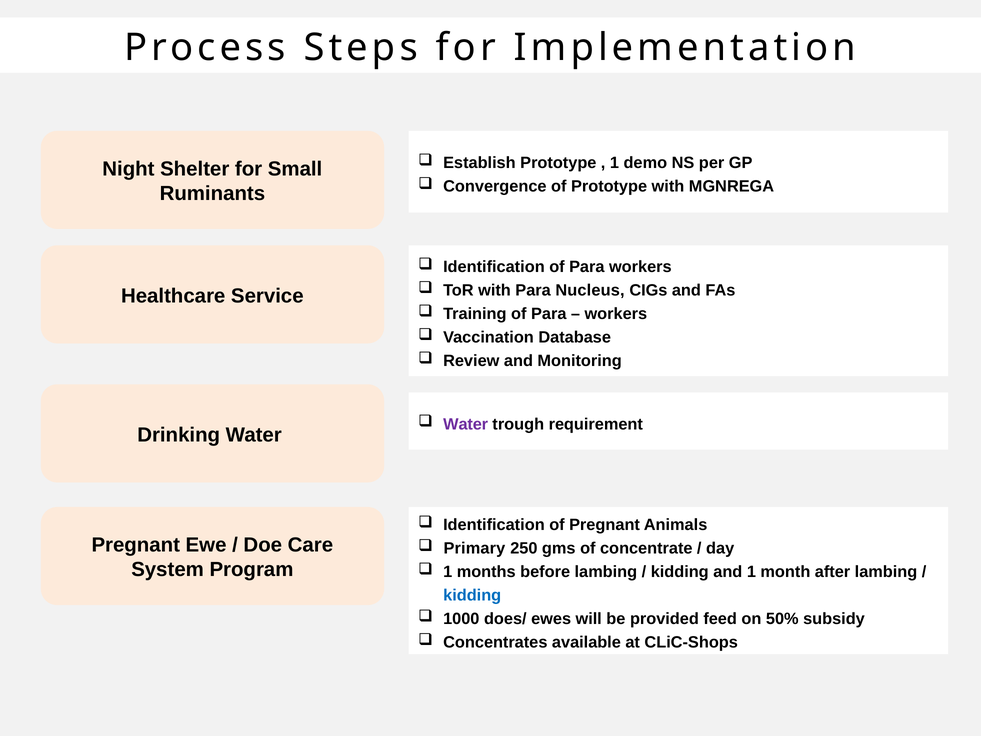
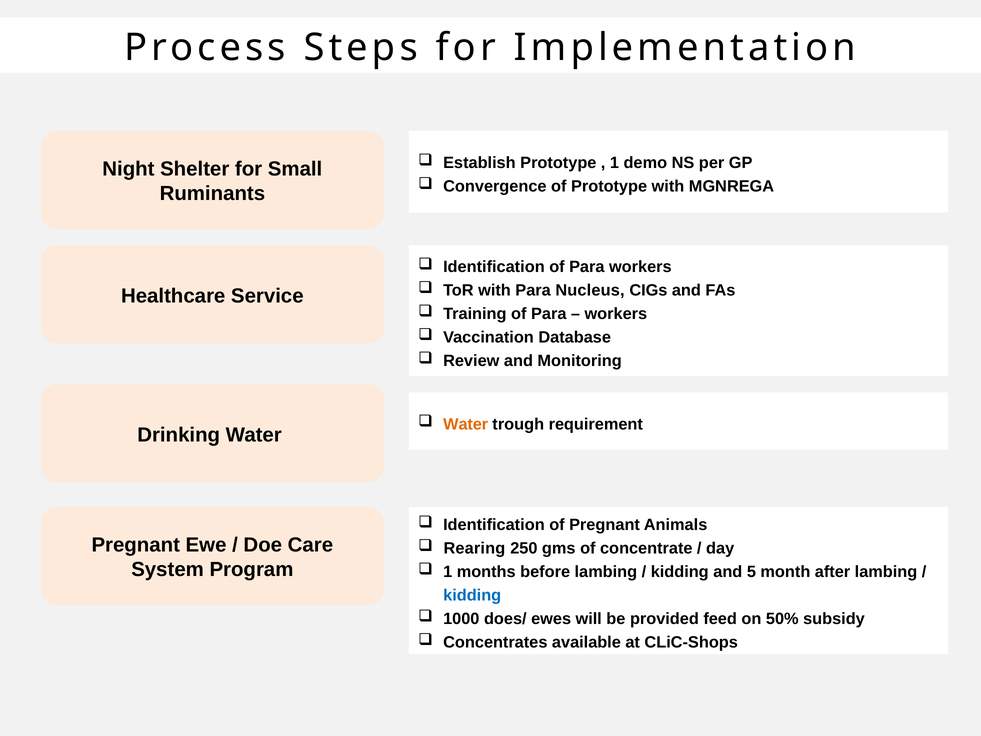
Water colour: purple -> orange (466, 424)
Primary: Primary -> Rearing (474, 548)
and 1: 1 -> 5 (751, 572)
